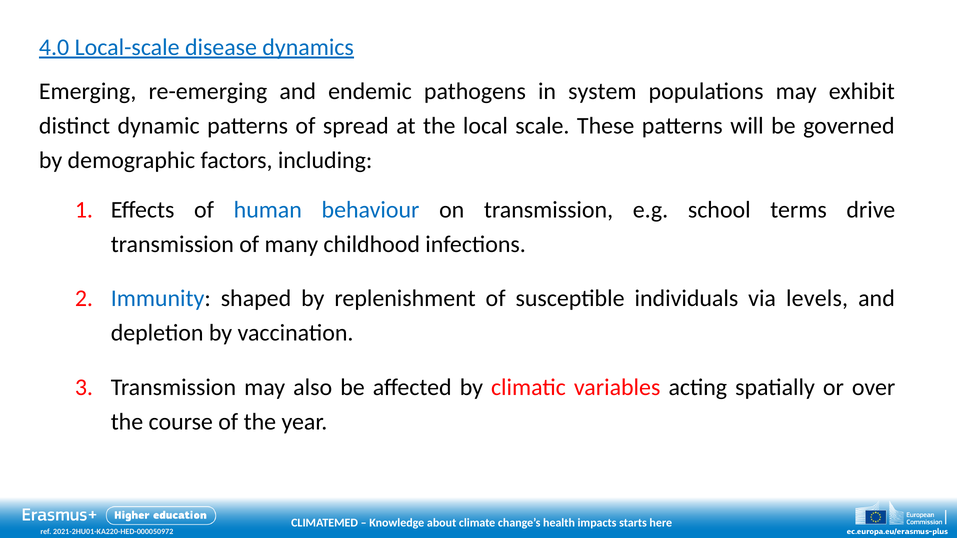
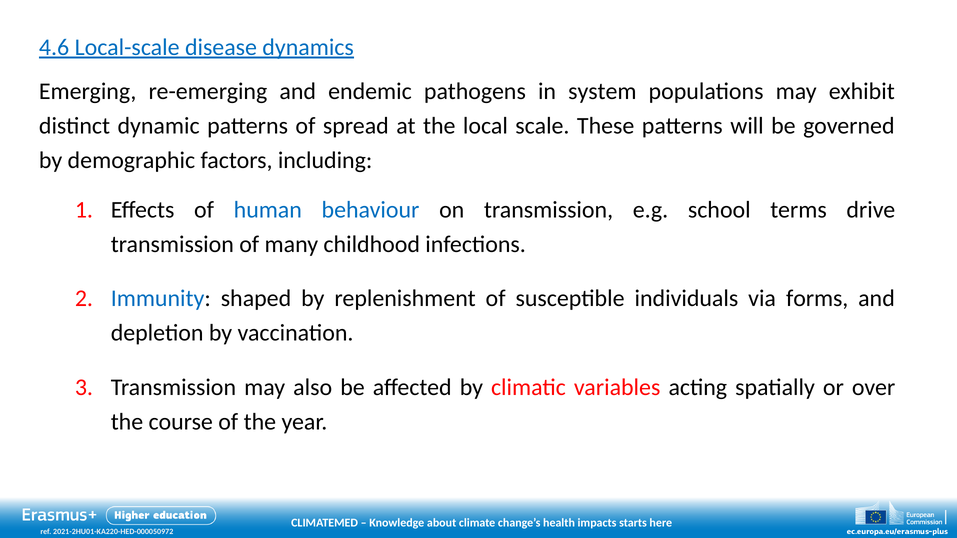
4.0: 4.0 -> 4.6 (54, 47)
levels: levels -> forms (817, 299)
